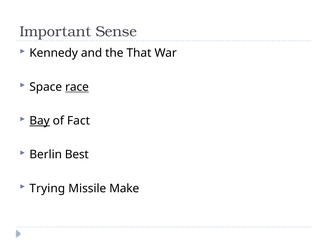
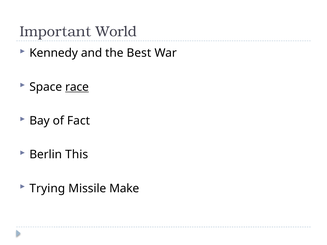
Sense: Sense -> World (116, 32)
That: That -> Best (139, 53)
Bay underline: present -> none (40, 121)
Best: Best -> This (77, 155)
